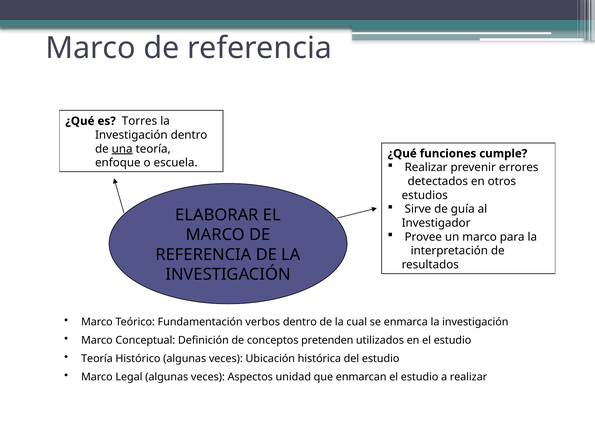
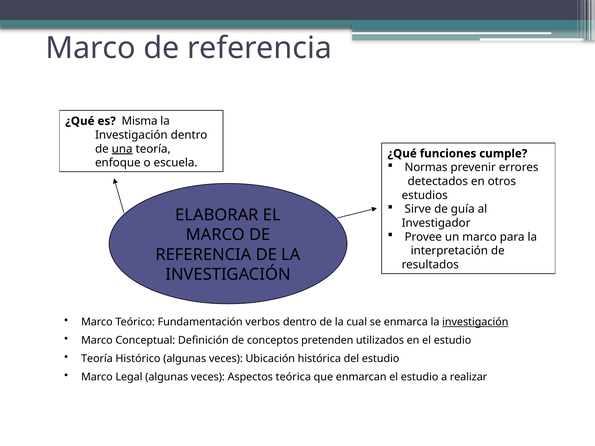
Torres: Torres -> Misma (140, 121)
Realizar: Realizar -> Normas (426, 168)
investigación underline: none -> present (475, 322)
unidad: unidad -> teórica (293, 377)
